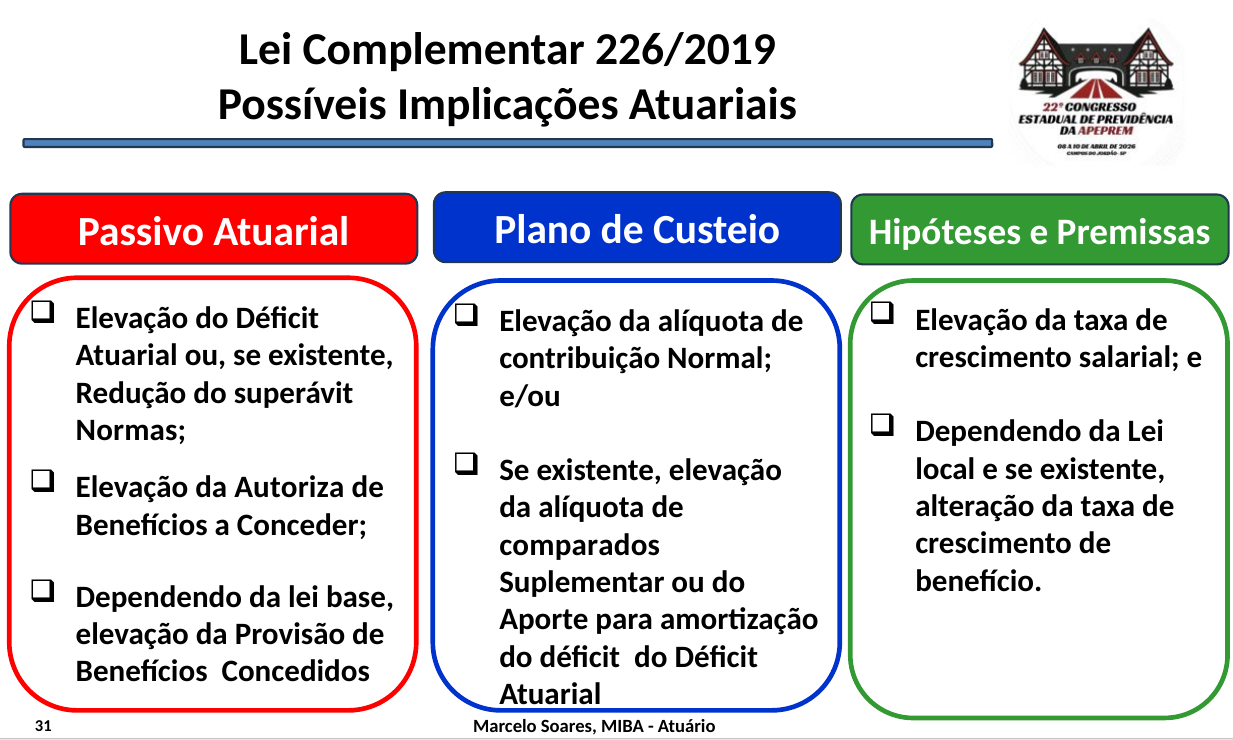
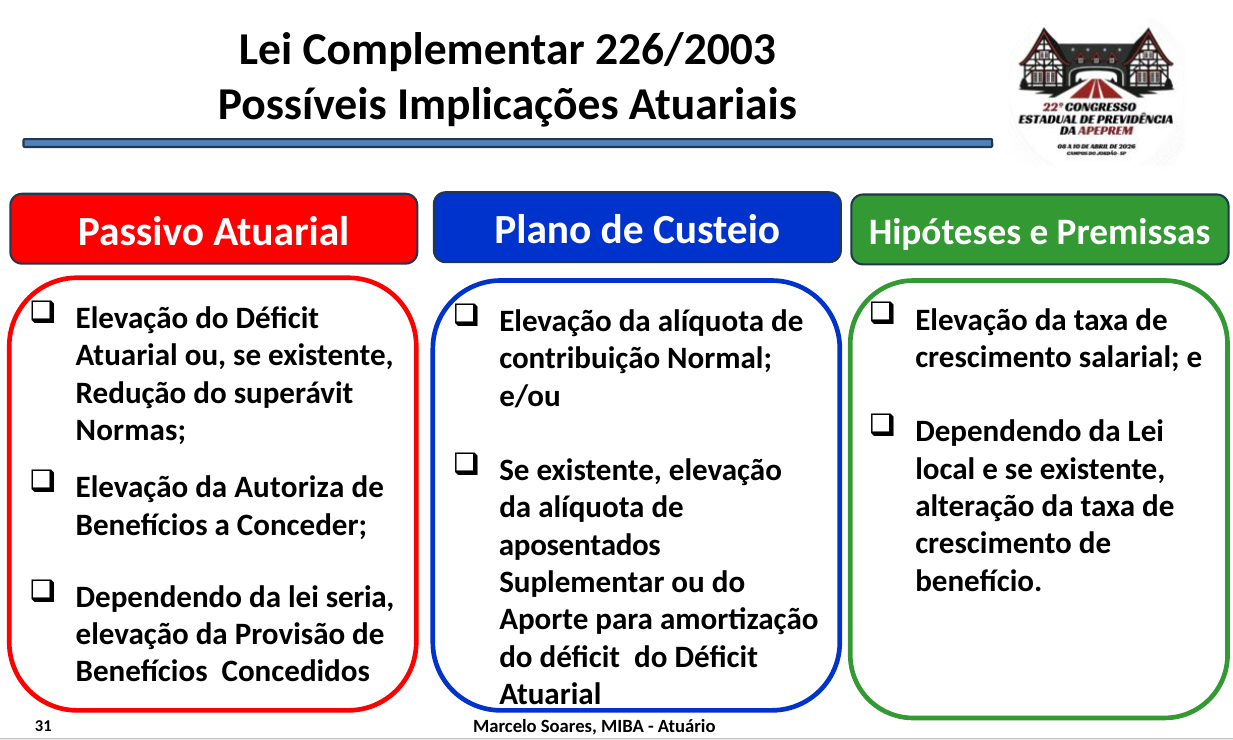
226/2019: 226/2019 -> 226/2003 (686, 50)
comparados: comparados -> aposentados (580, 545)
base: base -> seria (360, 597)
